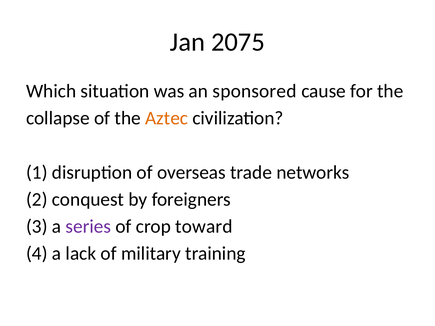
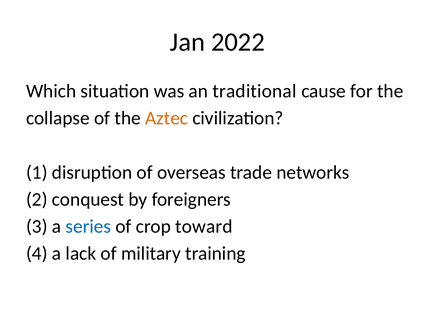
2075: 2075 -> 2022 (238, 42)
sponsored: sponsored -> traditional (255, 91)
series colour: purple -> blue (88, 227)
